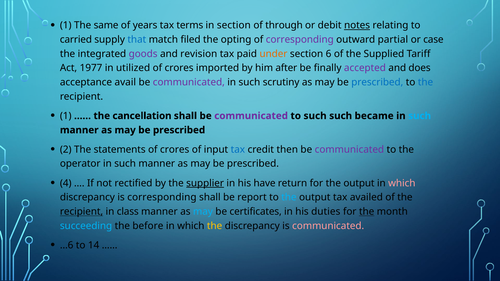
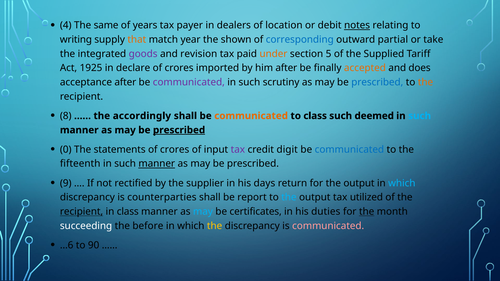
1: 1 -> 4 (66, 25)
terms: terms -> payer (190, 25)
in section: section -> dealers (234, 25)
through: through -> location (284, 25)
carried: carried -> writing (76, 40)
that colour: blue -> orange (137, 40)
filed: filed -> year (191, 40)
opting: opting -> shown (236, 40)
corresponding colour: purple -> blue (300, 40)
case: case -> take (433, 40)
6: 6 -> 5 (329, 54)
1977: 1977 -> 1925 (91, 68)
utilized: utilized -> declare (133, 68)
accepted colour: purple -> orange (365, 68)
acceptance avail: avail -> after (125, 82)
the colour: blue -> orange (426, 82)
1: 1 -> 8 (66, 116)
cancellation: cancellation -> accordingly (142, 116)
communicated colour: purple -> orange (251, 116)
to such: such -> class (315, 116)
became: became -> deemed (374, 116)
prescribed underline: none -> present (179, 130)
2: 2 -> 0 (66, 150)
tax colour: blue -> purple (238, 150)
then: then -> digit (287, 150)
communicated colour: purple -> blue (349, 150)
operator: operator -> fifteenth (80, 164)
manner underline: none -> present (157, 164)
4: 4 -> 9 (66, 183)
supplier underline: present -> none (205, 183)
have: have -> days (264, 183)
which colour: pink -> light blue (402, 183)
is corresponding: corresponding -> counterparties (162, 198)
availed: availed -> utilized (366, 198)
succeeding colour: light blue -> white (86, 226)
14: 14 -> 90 (94, 245)
